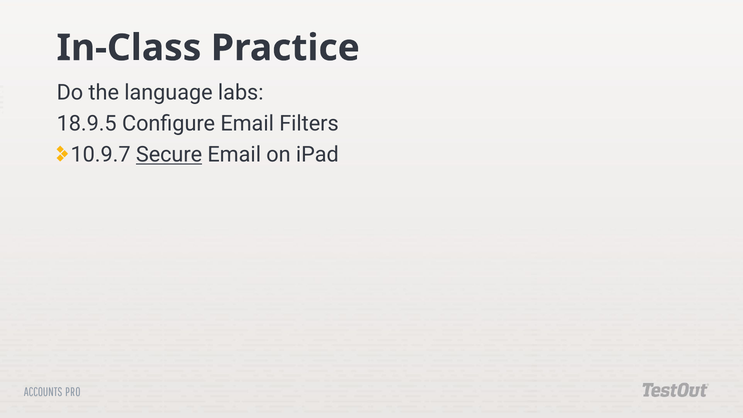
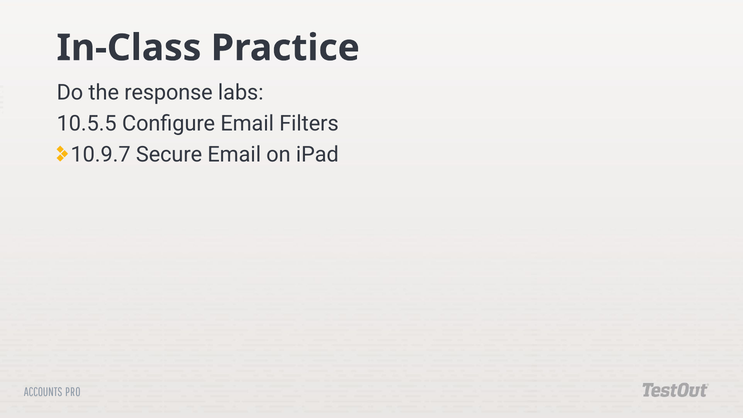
language: language -> response (169, 92)
18.9.5: 18.9.5 -> 10.5.5 (87, 124)
Secure underline: present -> none (169, 155)
